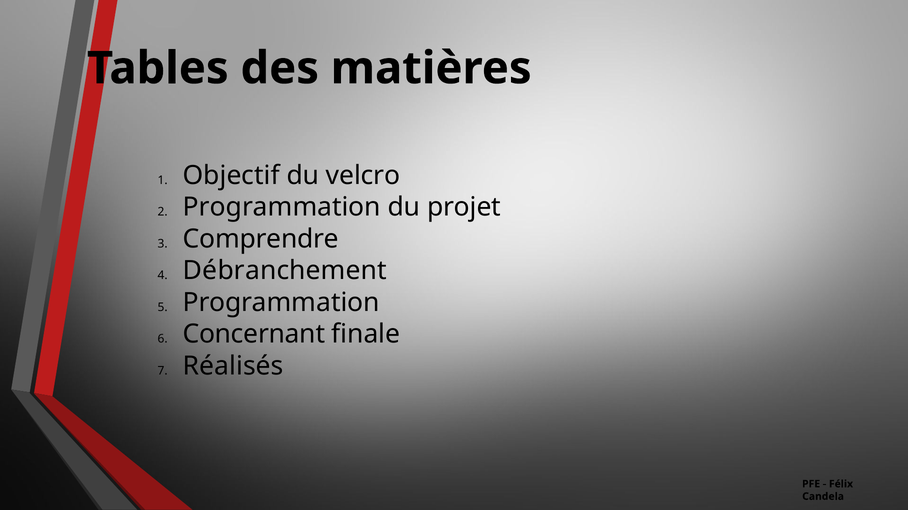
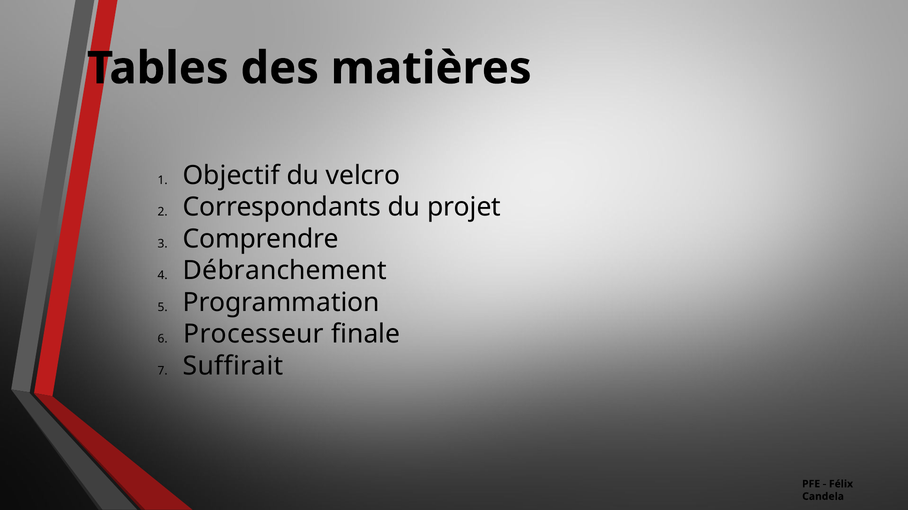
Programmation: Programmation -> Correspondants (282, 208)
Concernant: Concernant -> Processeur (254, 335)
Réalisés: Réalisés -> Suffirait (233, 367)
